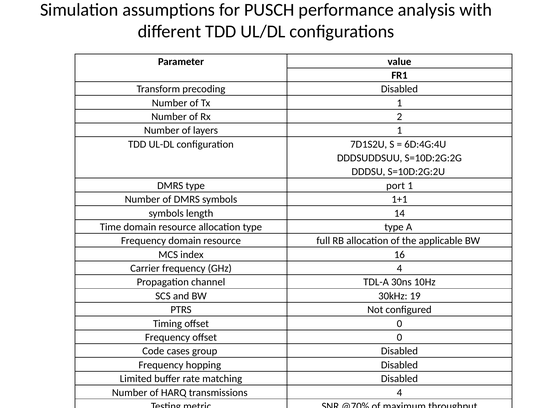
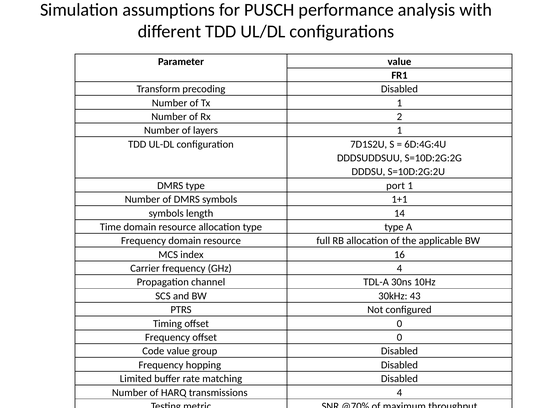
19: 19 -> 43 (415, 296)
Code cases: cases -> value (178, 351)
